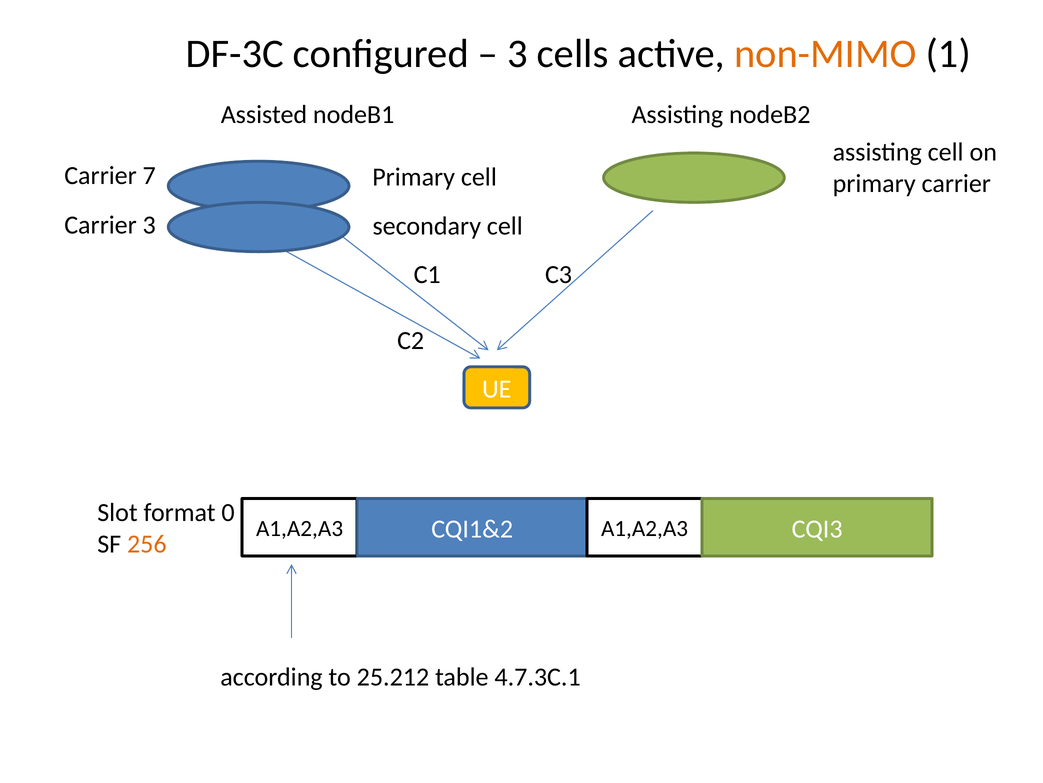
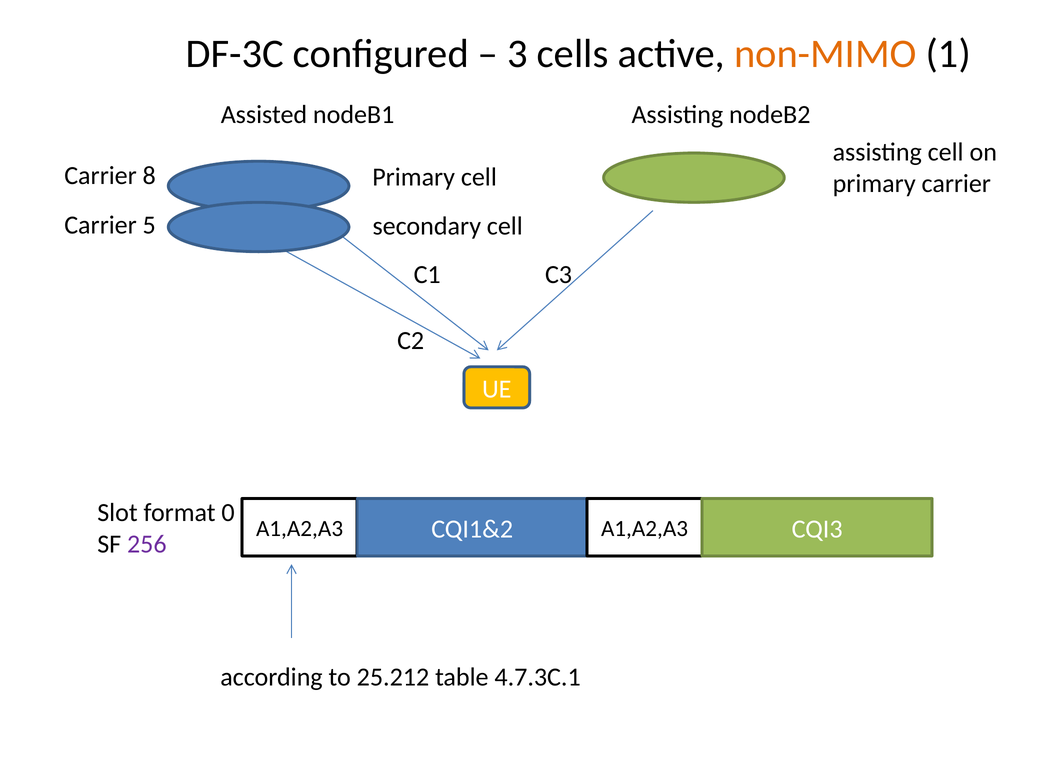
7: 7 -> 8 (149, 175)
Carrier 3: 3 -> 5 (149, 225)
256 colour: orange -> purple (147, 544)
